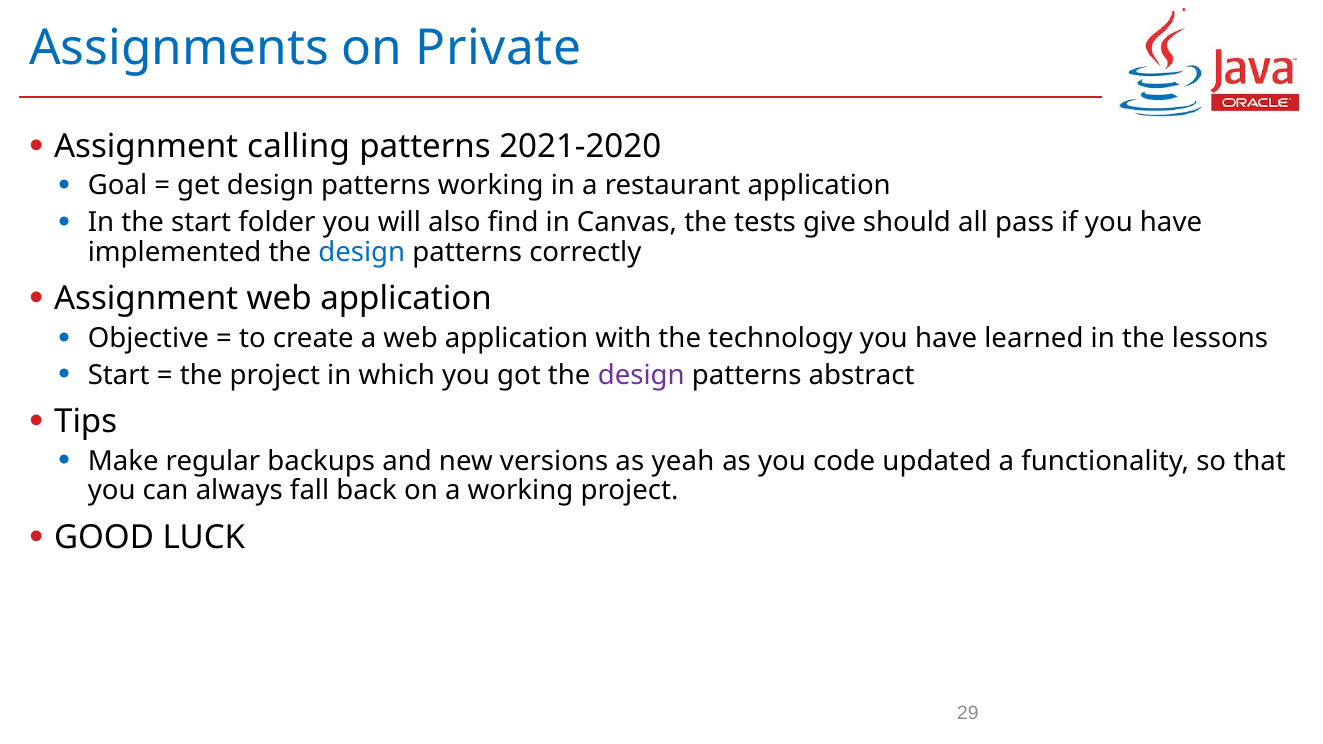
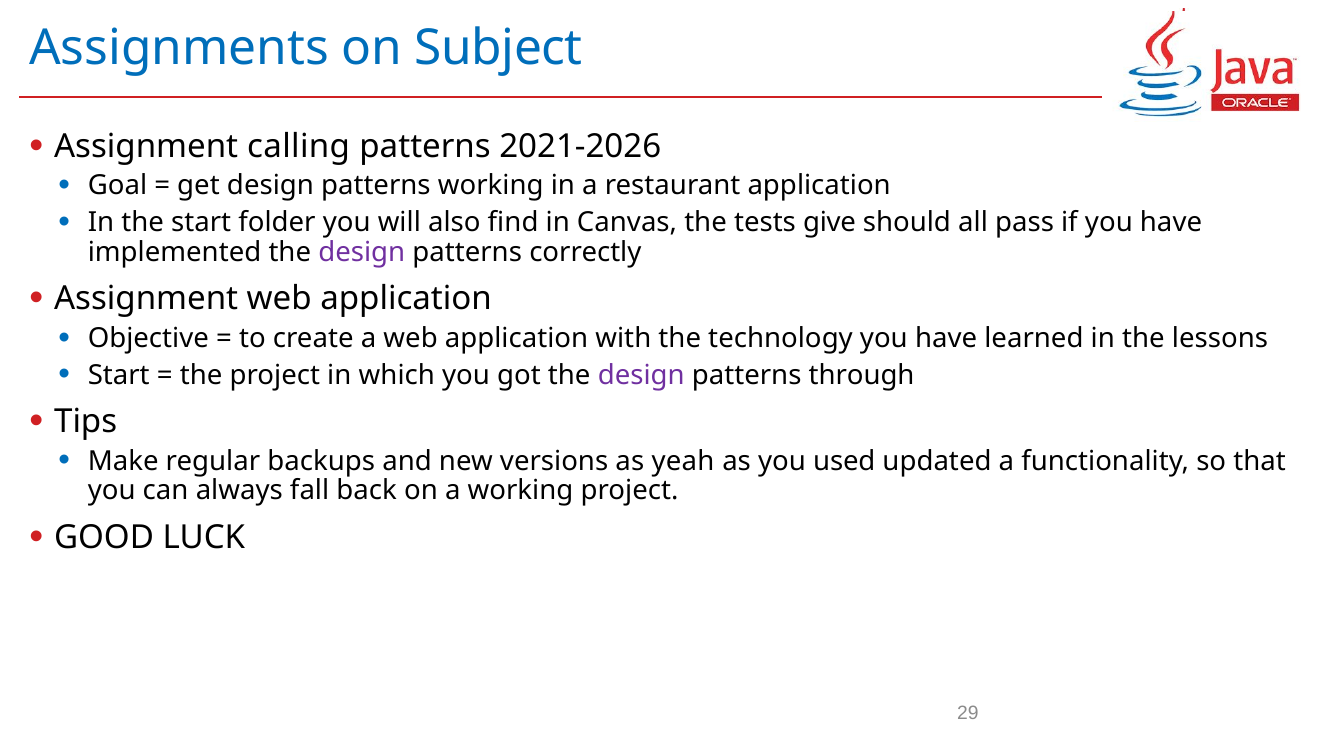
Private: Private -> Subject (499, 49)
2021-2020: 2021-2020 -> 2021-2026 (580, 146)
design colour: blue -> purple (362, 252)
abstract: abstract -> through (862, 375)
code: code -> used (844, 461)
